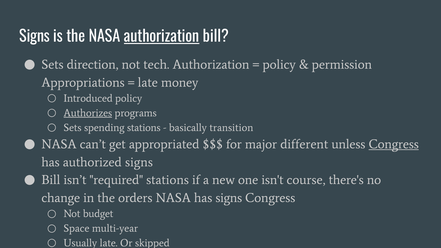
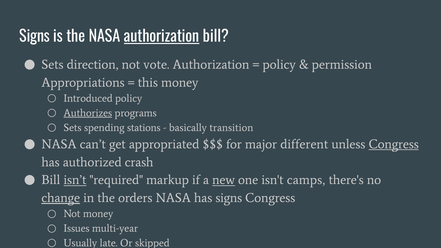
tech: tech -> vote (156, 65)
late: late -> this (148, 82)
authorized signs: signs -> crash (139, 162)
isn’t underline: none -> present (75, 180)
required stations: stations -> markup (168, 180)
new underline: none -> present (224, 180)
course: course -> camps (306, 180)
change underline: none -> present (61, 198)
Not budget: budget -> money (98, 214)
Space: Space -> Issues (77, 228)
